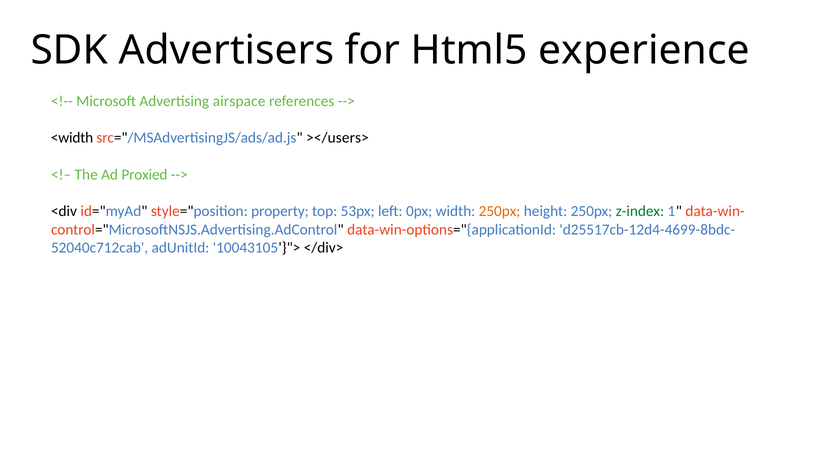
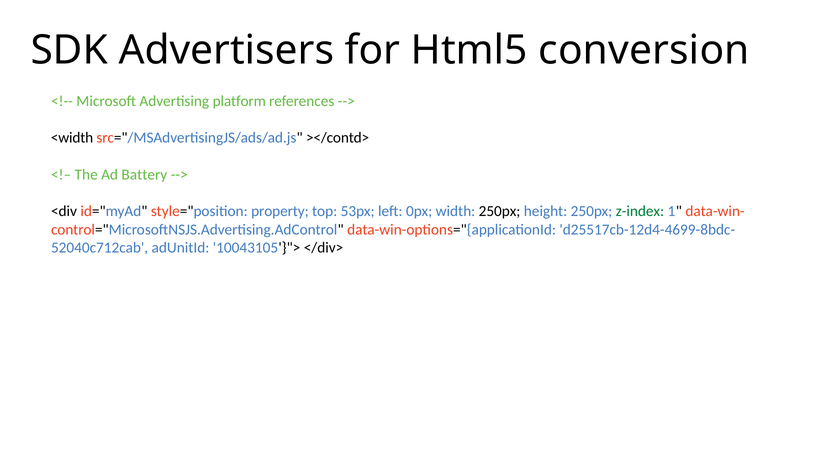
experience: experience -> conversion (644, 50)
airspace: airspace -> platform (239, 101)
></users>: ></users> -> ></contd> (338, 138)
Proxied: Proxied -> Battery (144, 174)
250px colour: orange -> black (500, 211)
